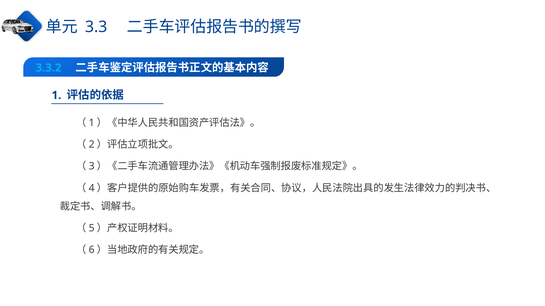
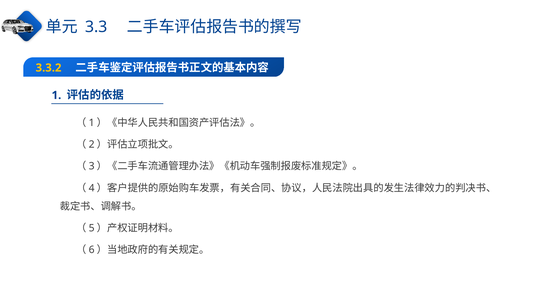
3.3.2 colour: light blue -> yellow (49, 68)
